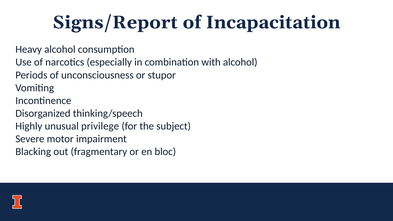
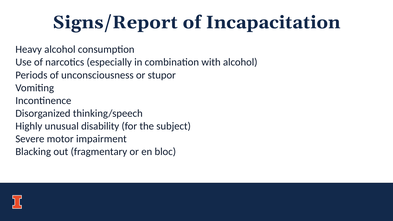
privilege: privilege -> disability (100, 126)
